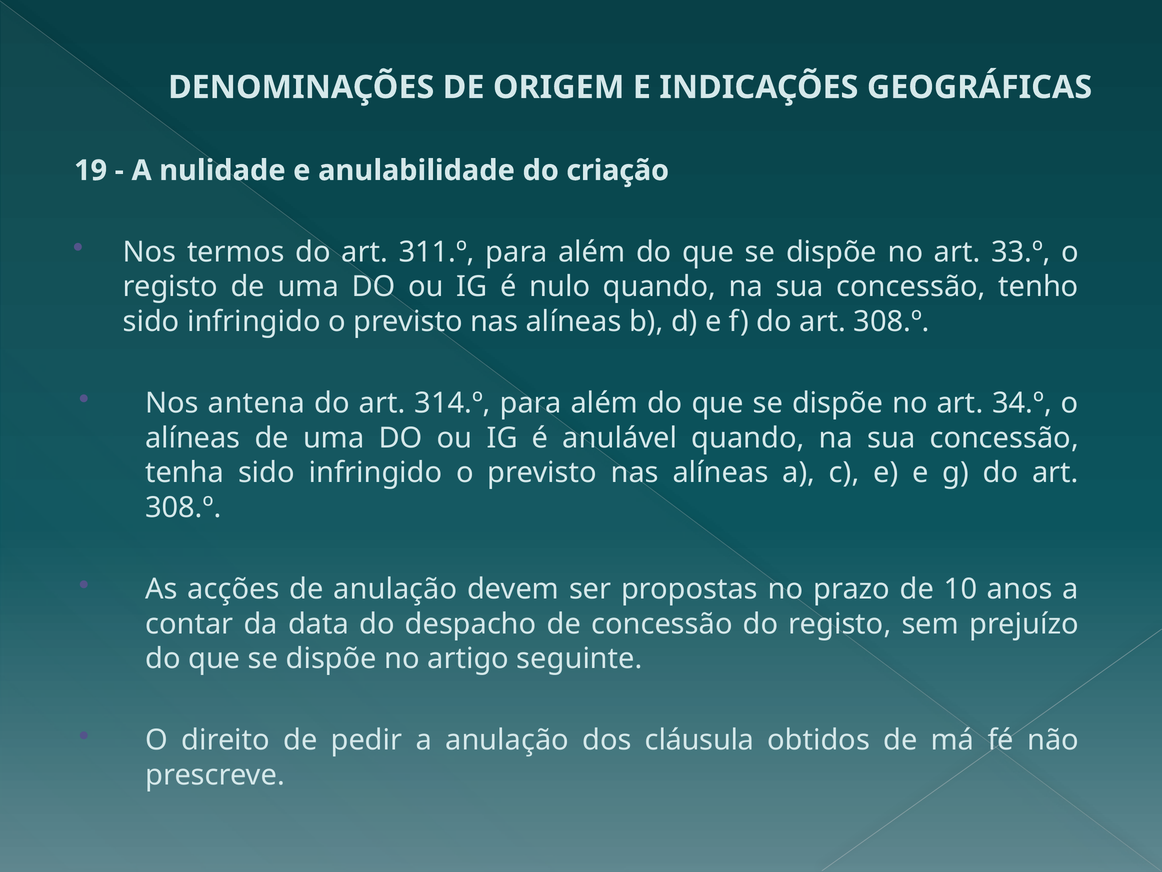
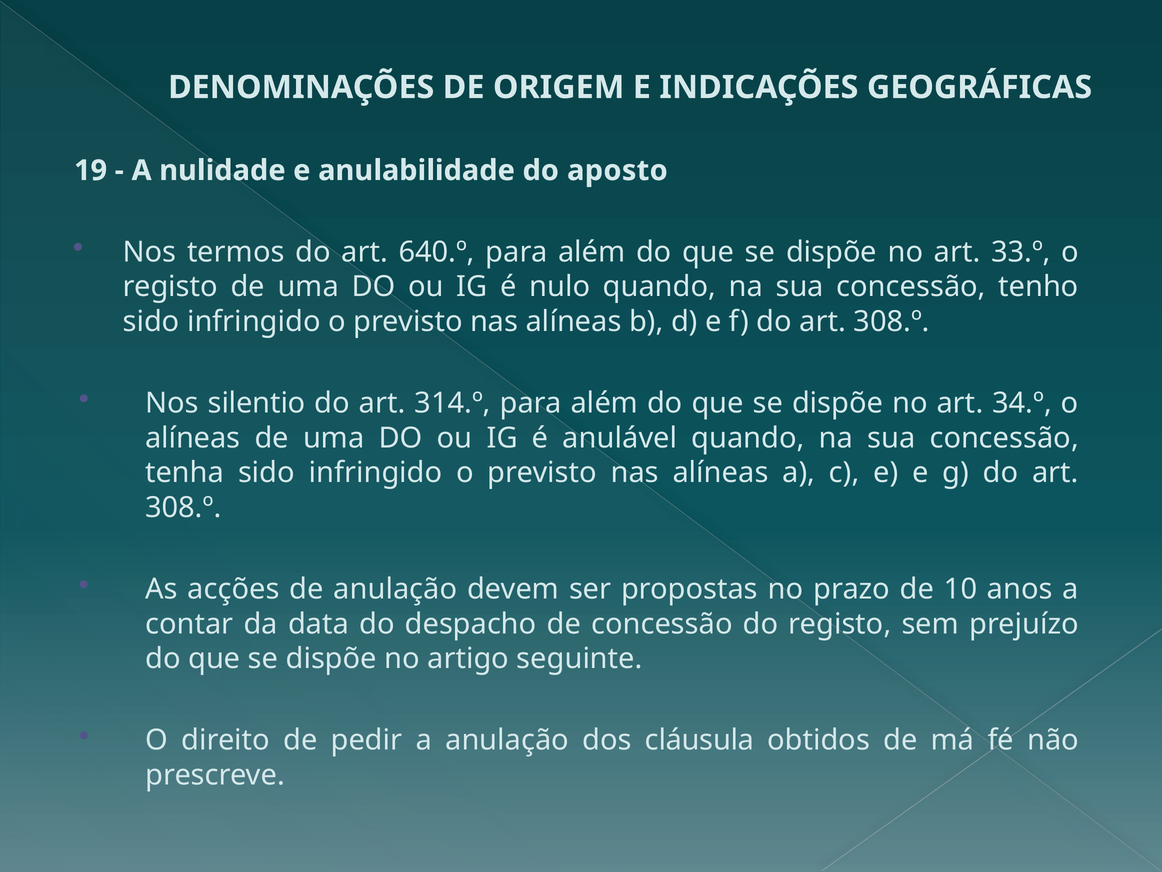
criação: criação -> aposto (617, 170)
311.º: 311.º -> 640.º (437, 252)
antena: antena -> silentio (257, 403)
